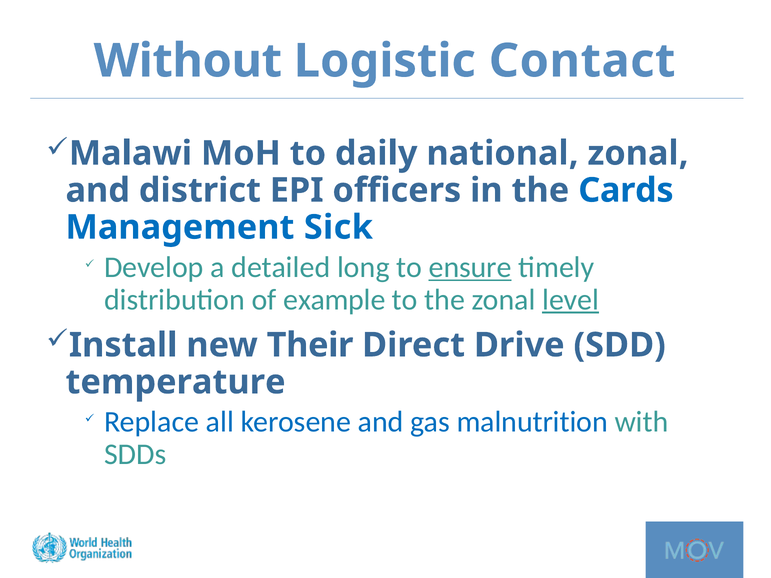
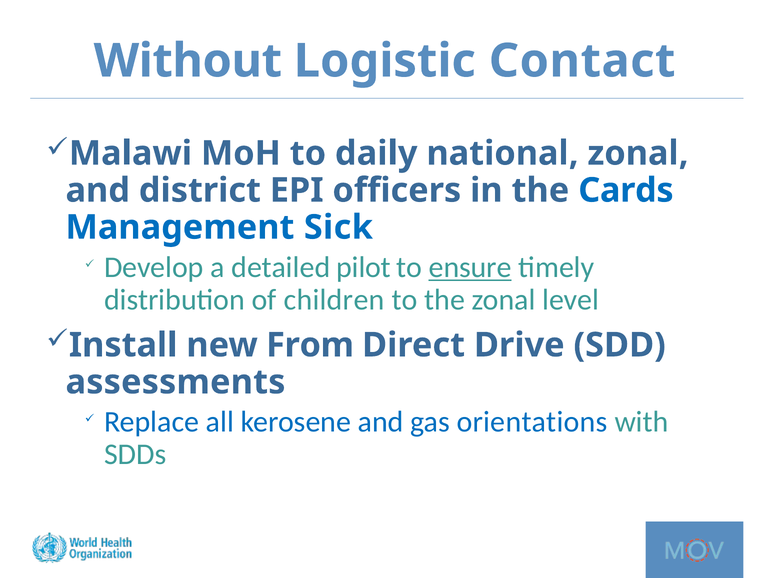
long: long -> pilot (364, 268)
example: example -> children (334, 300)
level underline: present -> none (571, 300)
Their: Their -> From (310, 345)
temperature: temperature -> assessments (175, 382)
malnutrition: malnutrition -> orientations (532, 422)
